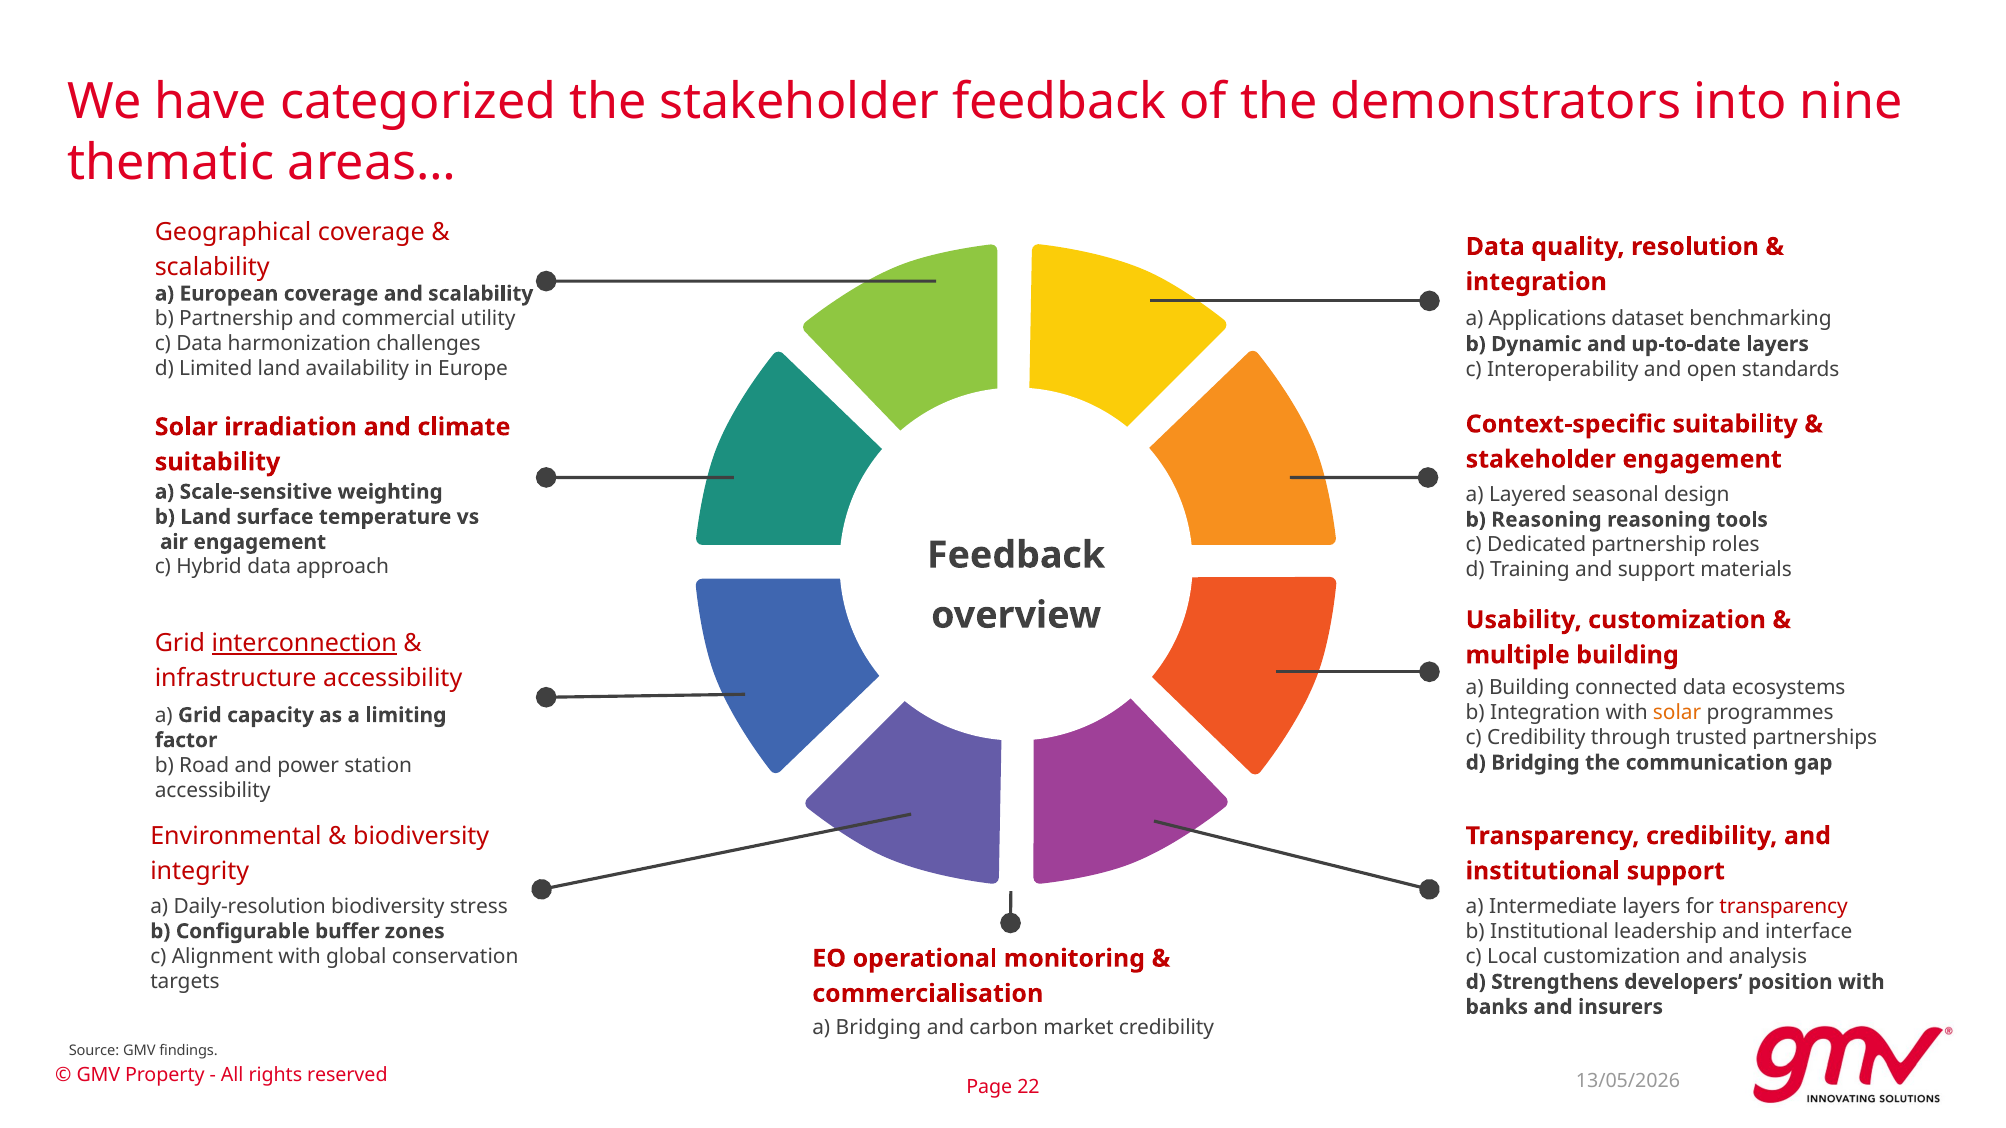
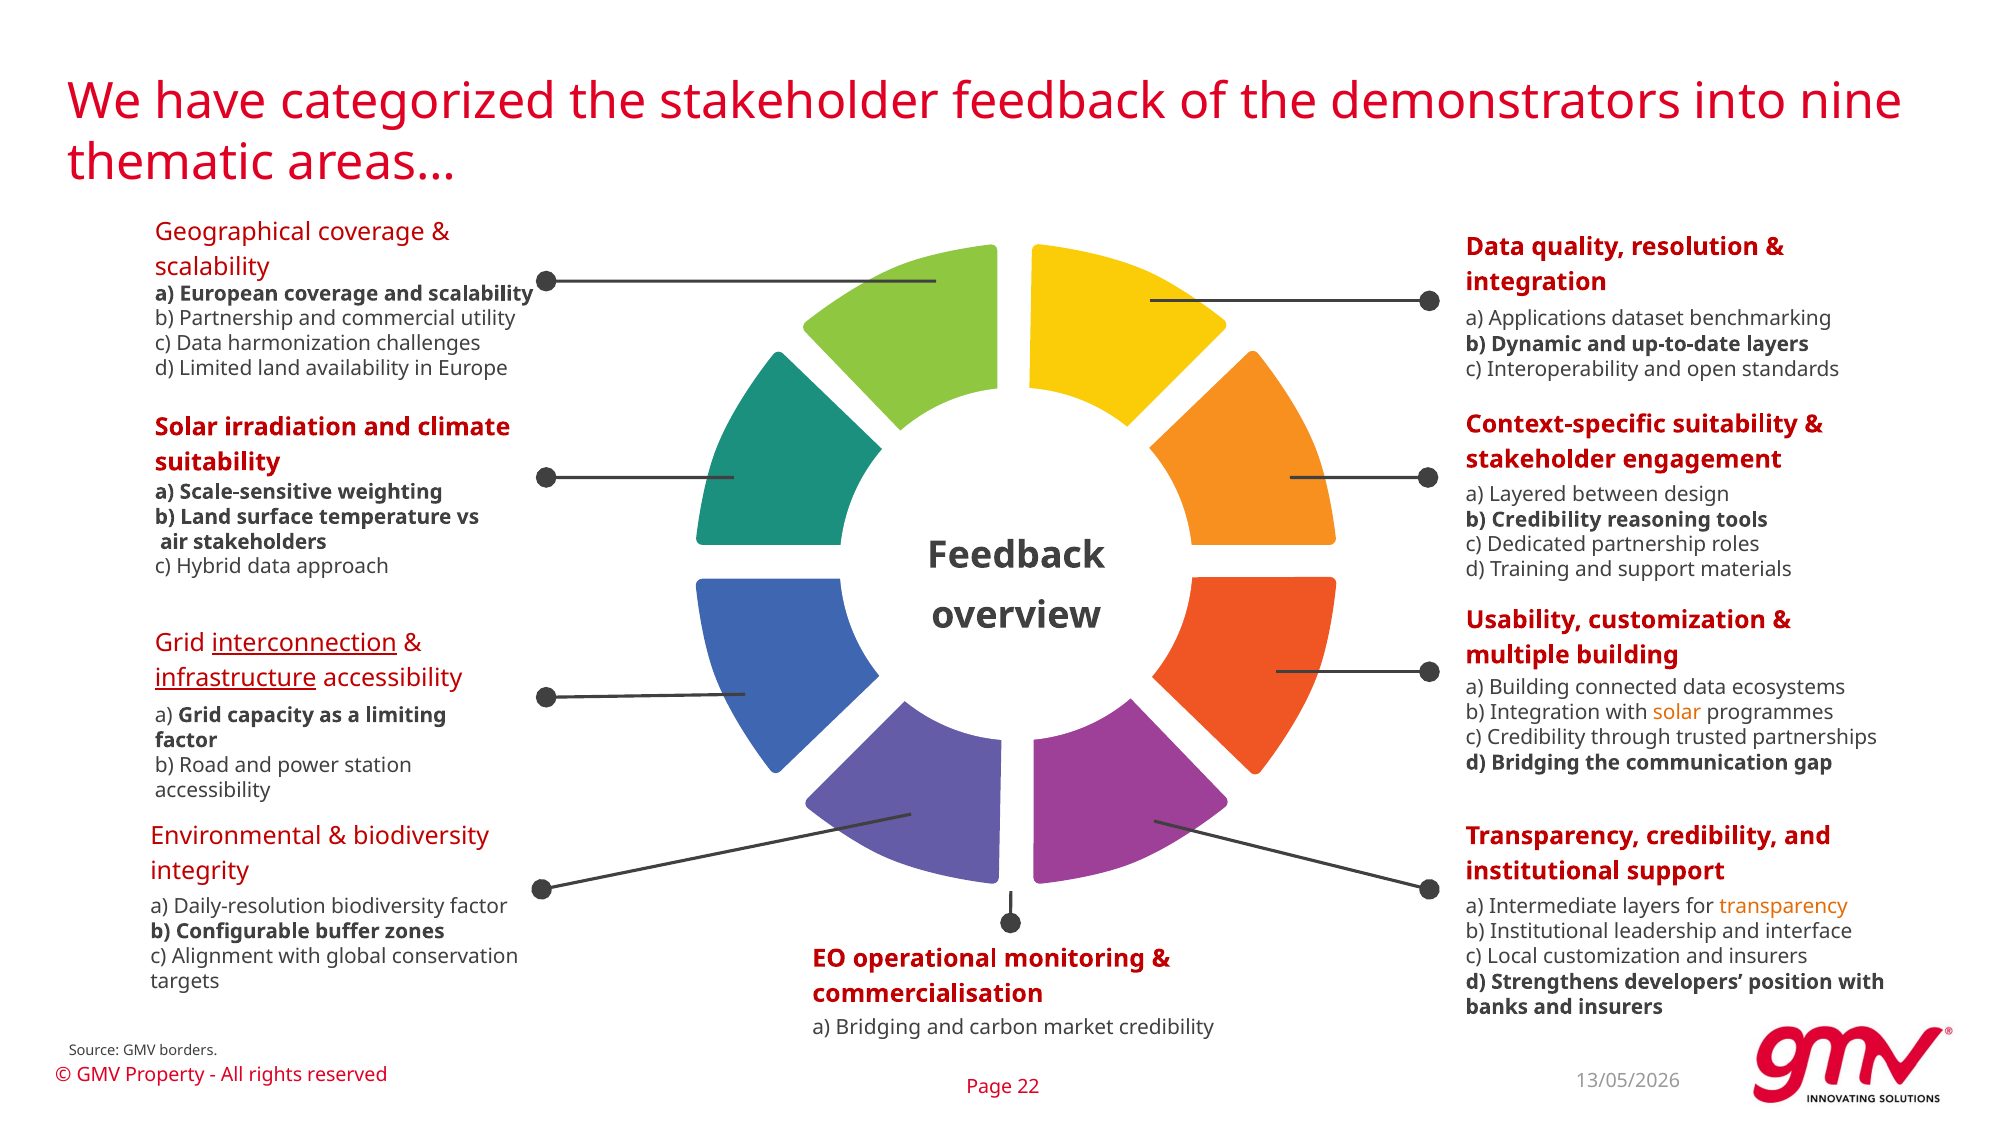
seasonal: seasonal -> between (1615, 495)
b Reasoning: Reasoning -> Credibility (1546, 520)
air engagement: engagement -> stakeholders (260, 542)
infrastructure underline: none -> present (236, 679)
biodiversity stress: stress -> factor (479, 907)
transparency colour: red -> orange (1784, 907)
customization and analysis: analysis -> insurers (1768, 957)
findings: findings -> borders (188, 1051)
